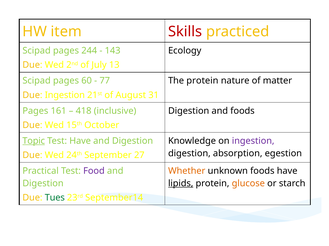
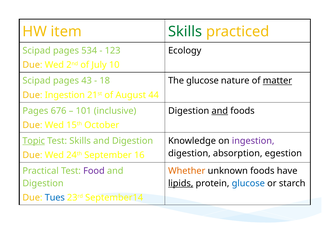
Skills colour: red -> green (185, 32)
244: 244 -> 534 (89, 51)
143: 143 -> 123 (113, 51)
13: 13 -> 10 (114, 65)
60: 60 -> 43 (87, 81)
77: 77 -> 18 (105, 81)
The protein: protein -> glucose (202, 81)
matter underline: none -> present (277, 81)
31: 31 -> 44 (154, 95)
161: 161 -> 676 (59, 111)
418: 418 -> 101 (84, 111)
and underline: none -> present (220, 111)
Test Have: Have -> Skills (80, 141)
27: 27 -> 16 (139, 156)
glucose colour: orange -> blue (248, 184)
Tues colour: green -> blue (55, 198)
